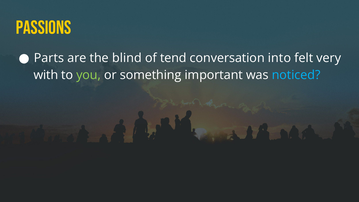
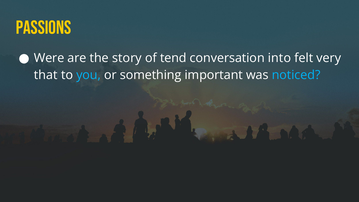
Parts: Parts -> Were (49, 58)
blind: blind -> story (127, 58)
with: with -> that (46, 75)
you colour: light green -> light blue (89, 75)
